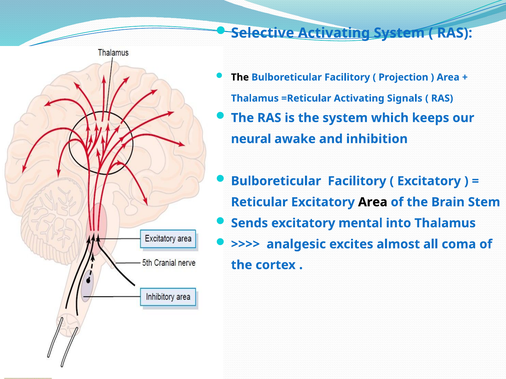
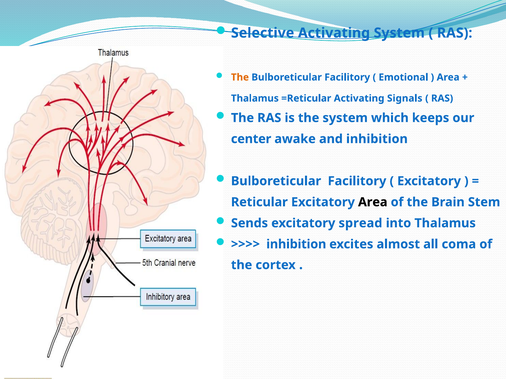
The colour: black -> orange (240, 77)
Projection: Projection -> Emotional (403, 77)
neural: neural -> center (251, 139)
mental: mental -> spread (360, 223)
analgesic: analgesic -> inhibition (296, 245)
